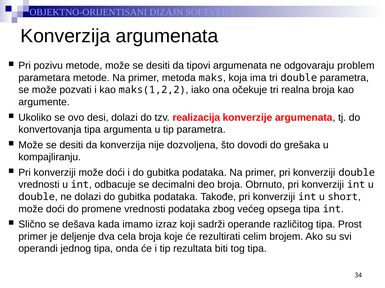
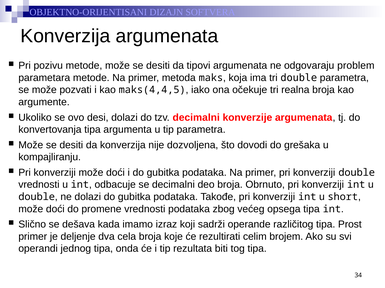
maks(1,2,2: maks(1,2,2 -> maks(4,4,5 (152, 90)
tzv realizacija: realizacija -> decimalni (196, 118)
